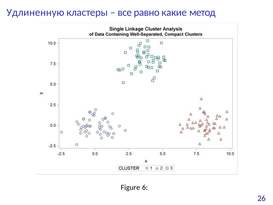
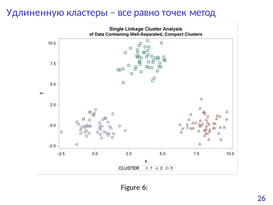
какие: какие -> точек (174, 12)
